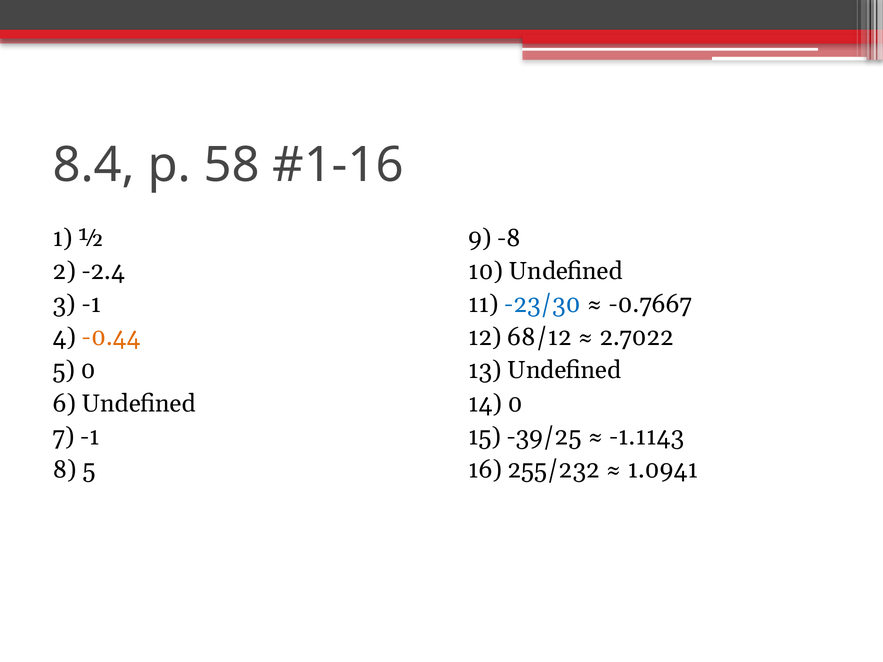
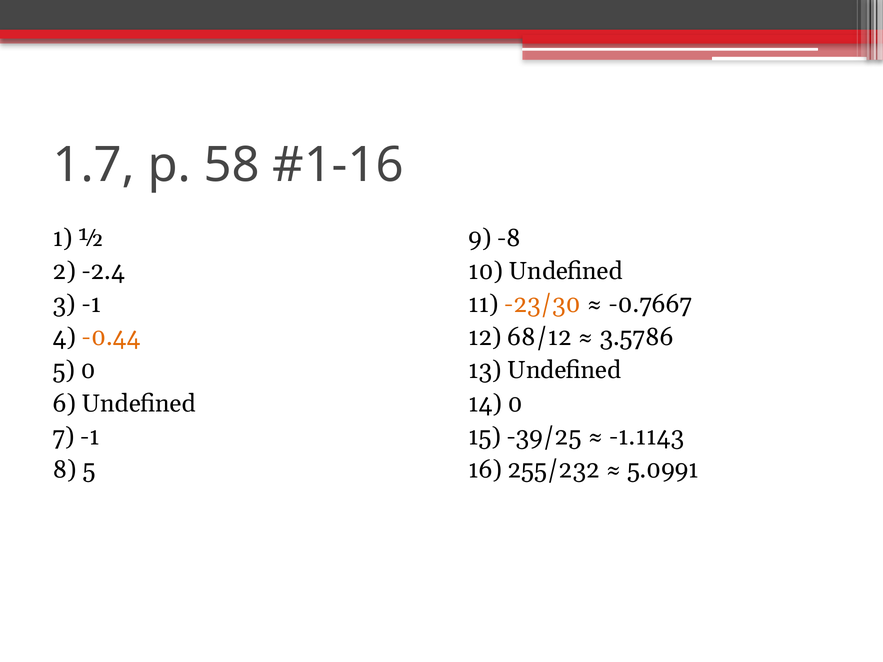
8.4: 8.4 -> 1.7 (94, 165)
-23/30 colour: blue -> orange (543, 304)
2.7022: 2.7022 -> 3.5786 (637, 337)
1.0941: 1.0941 -> 5.0991 (663, 470)
